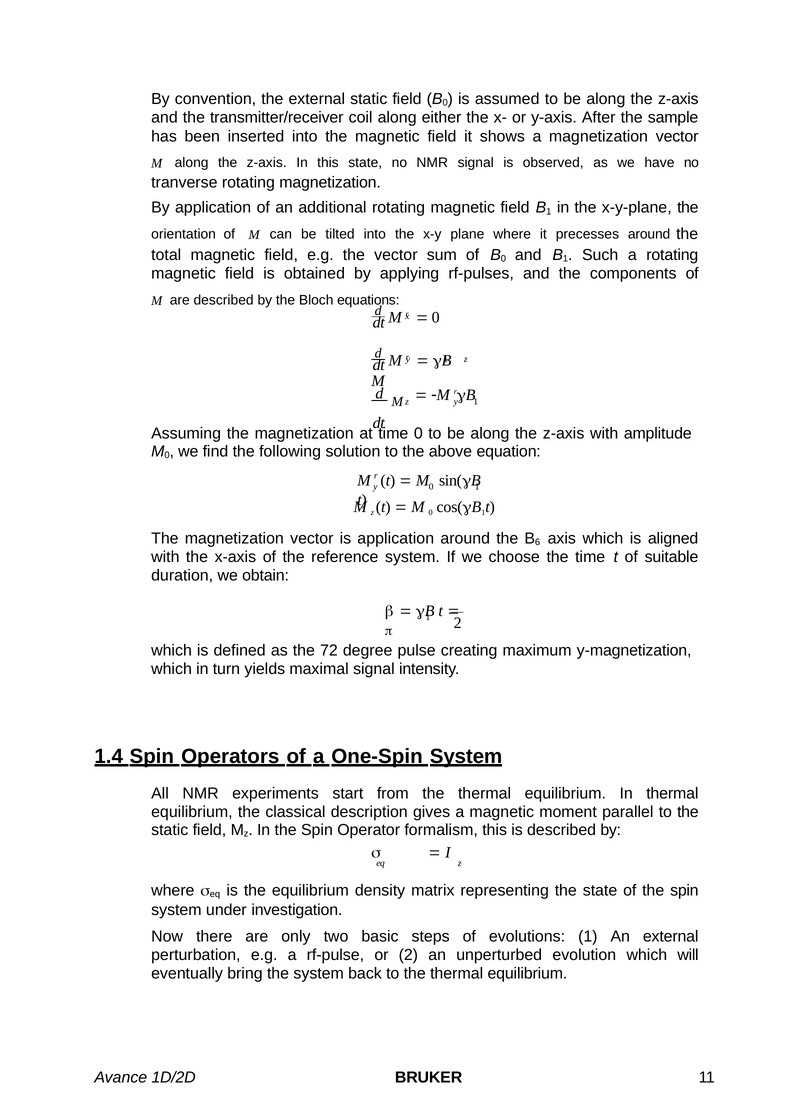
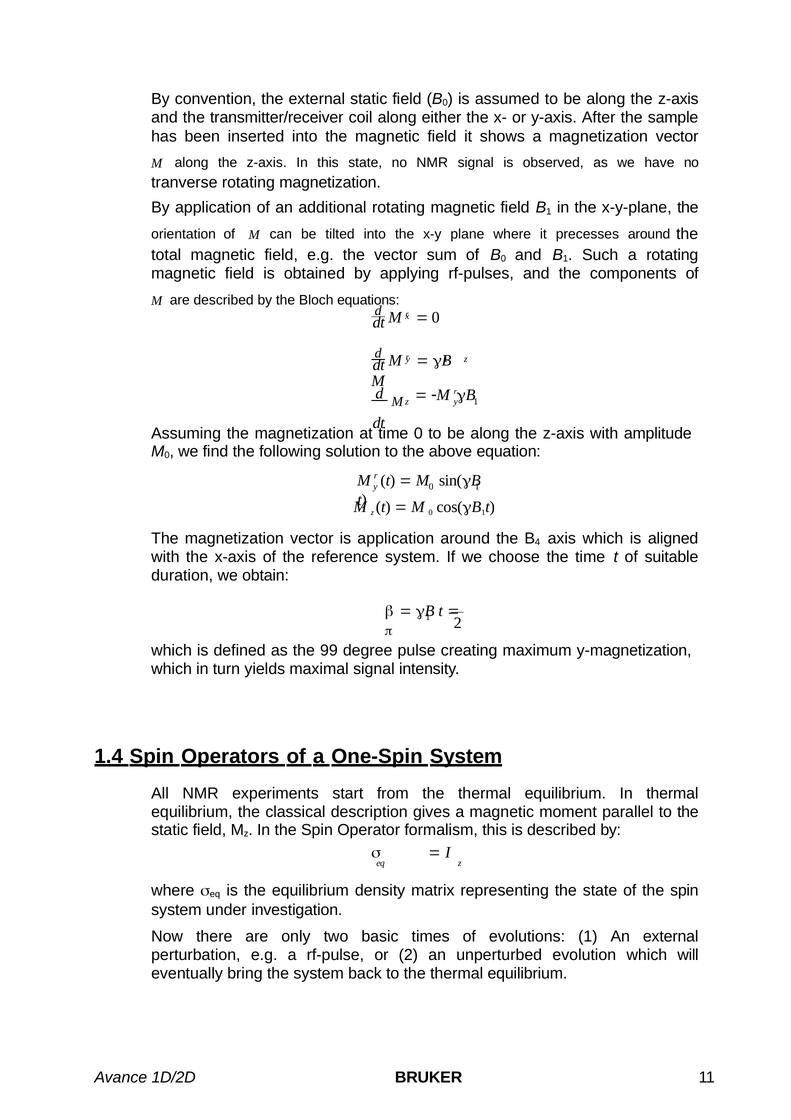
6: 6 -> 4 (538, 542)
72: 72 -> 99 (329, 650)
steps: steps -> times (431, 936)
